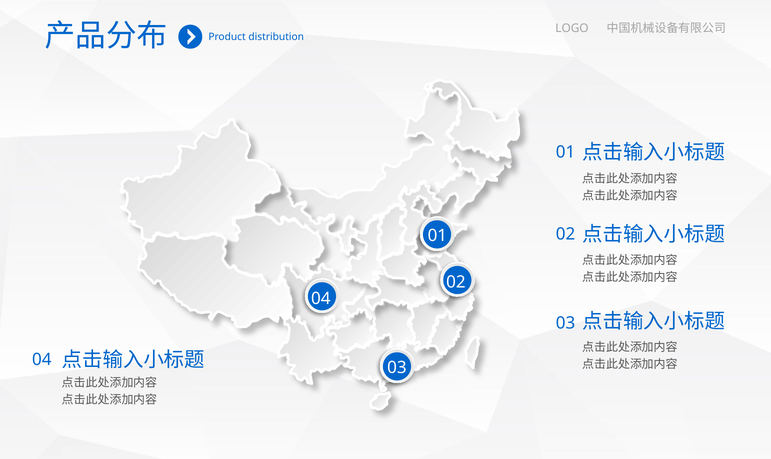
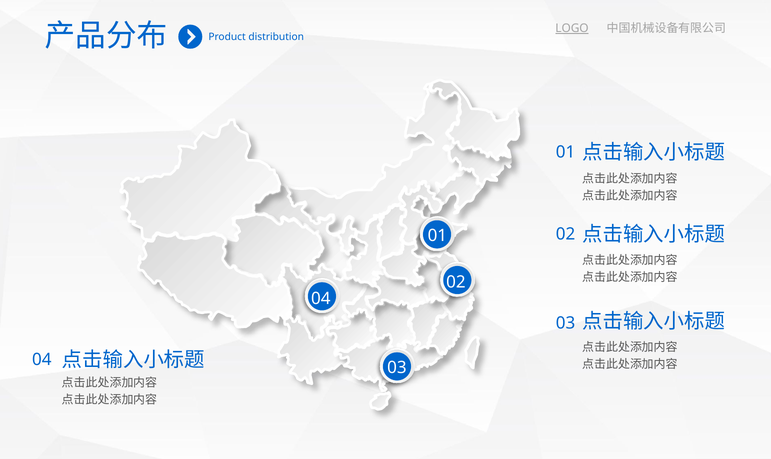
LOGO underline: none -> present (572, 28)
